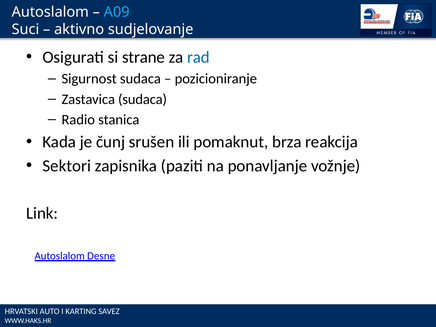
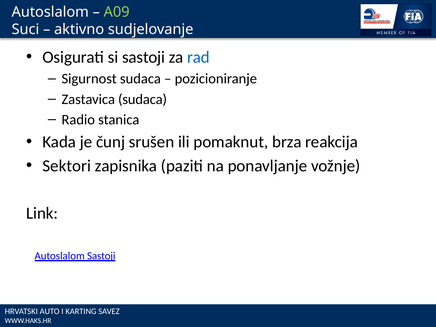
A09 colour: light blue -> light green (117, 12)
si strane: strane -> sastoji (144, 57)
Autoslalom Desne: Desne -> Sastoji (101, 256)
